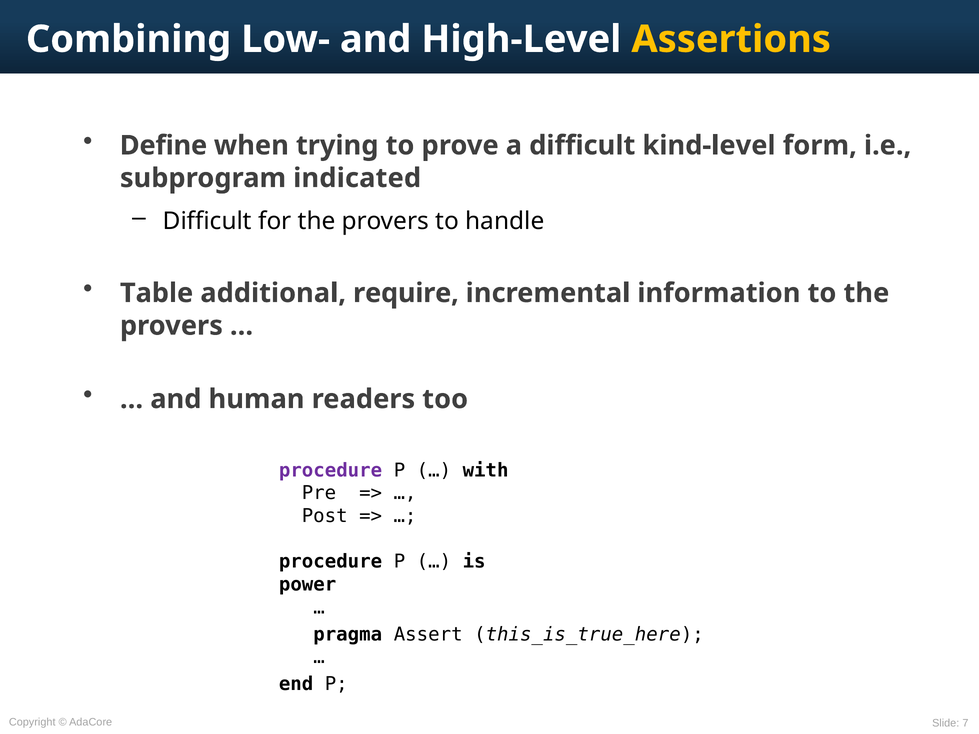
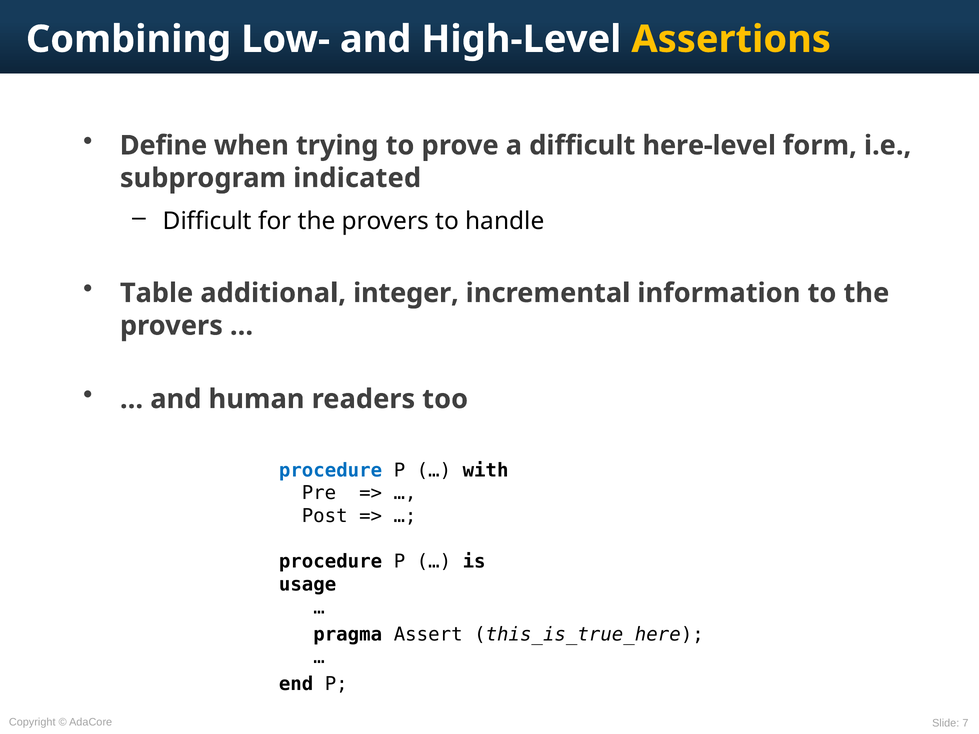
kind-level: kind-level -> here-level (709, 146)
require: require -> integer (406, 293)
procedure colour: purple -> blue (331, 470)
power: power -> usage (308, 585)
